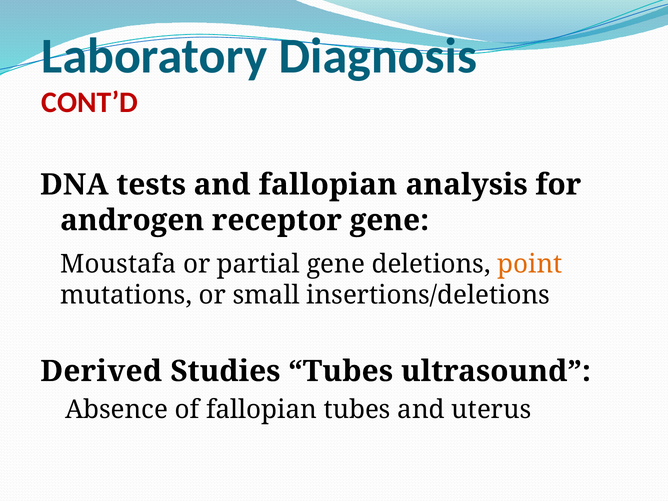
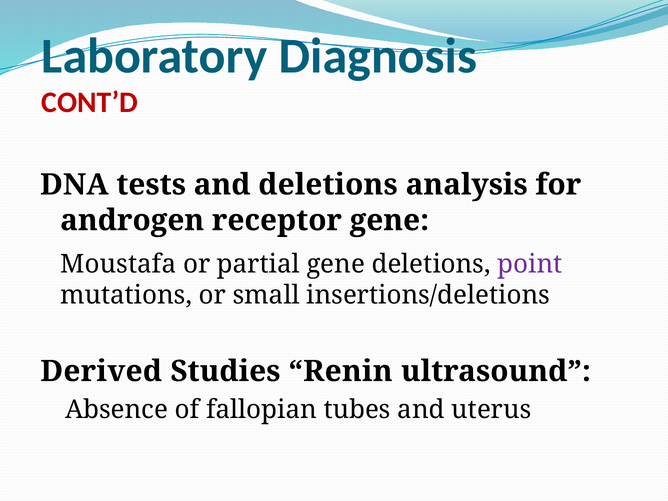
and fallopian: fallopian -> deletions (328, 185)
point colour: orange -> purple (530, 264)
Studies Tubes: Tubes -> Renin (341, 371)
